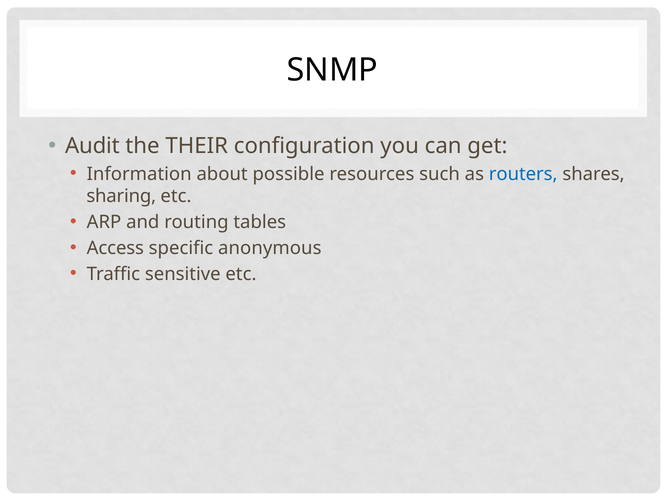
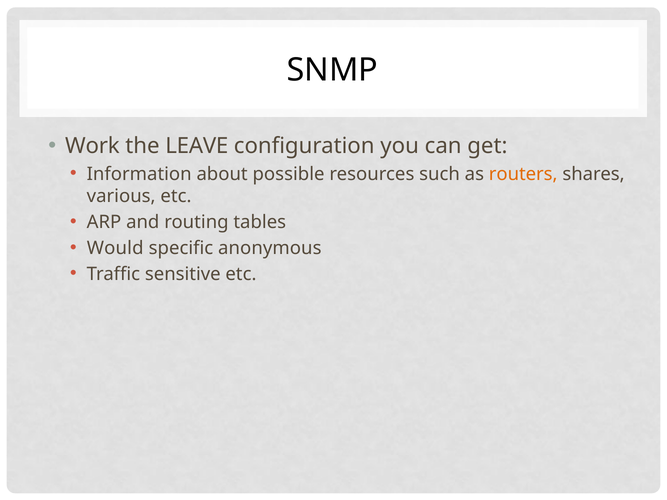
Audit: Audit -> Work (92, 146)
THEIR: THEIR -> LEAVE (197, 146)
routers colour: blue -> orange (523, 174)
sharing: sharing -> various (121, 196)
Access: Access -> Would (115, 248)
